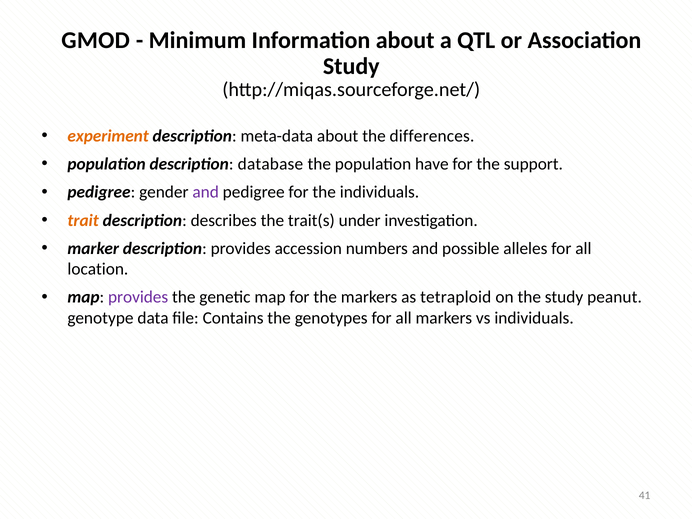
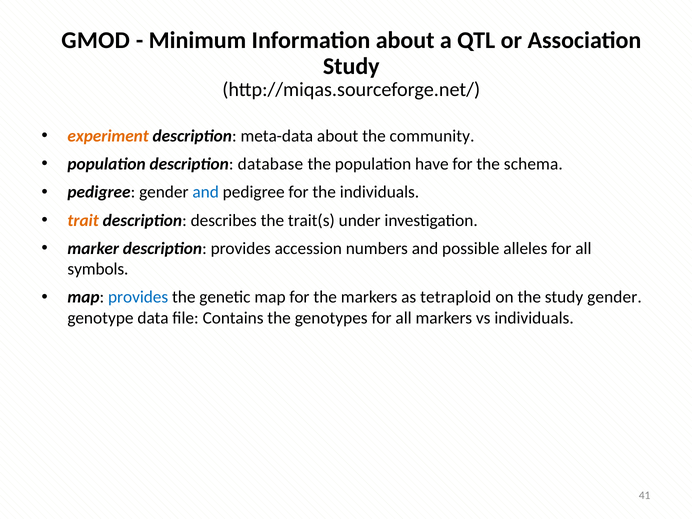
differences: differences -> community (432, 136)
support: support -> schema (533, 164)
and colour: purple -> blue (206, 192)
location: location -> symbols (98, 269)
provides colour: purple -> blue (138, 297)
study peanut: peanut -> gender (614, 297)
